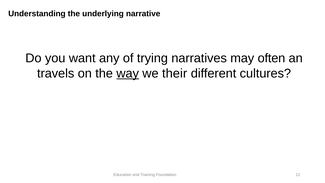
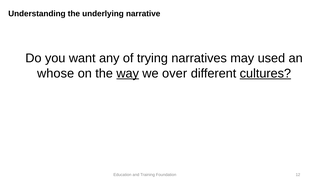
often: often -> used (271, 58)
travels: travels -> whose (56, 73)
their: their -> over (175, 73)
cultures underline: none -> present (265, 73)
